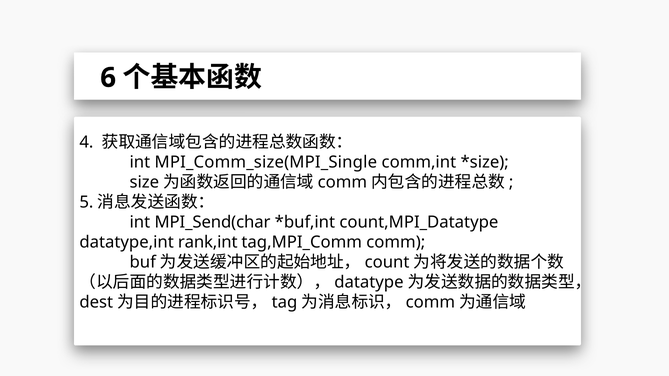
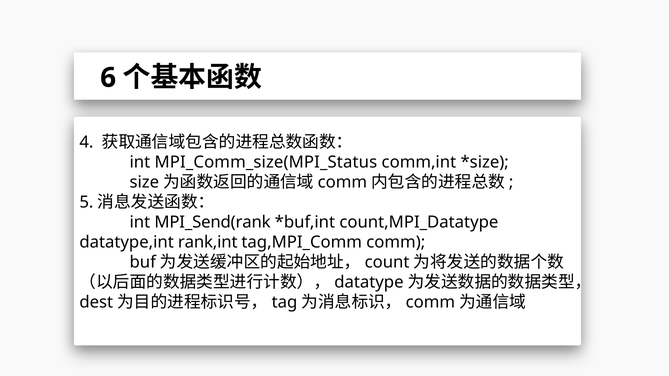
MPI_Comm_size(MPI_Single: MPI_Comm_size(MPI_Single -> MPI_Comm_size(MPI_Status (266, 162)
MPI_Send(char: MPI_Send(char -> MPI_Send(rank (213, 222)
